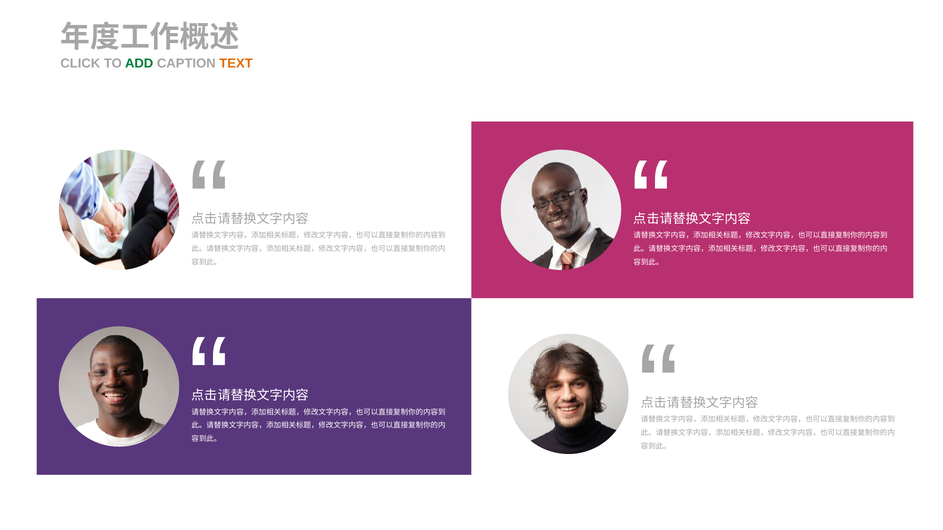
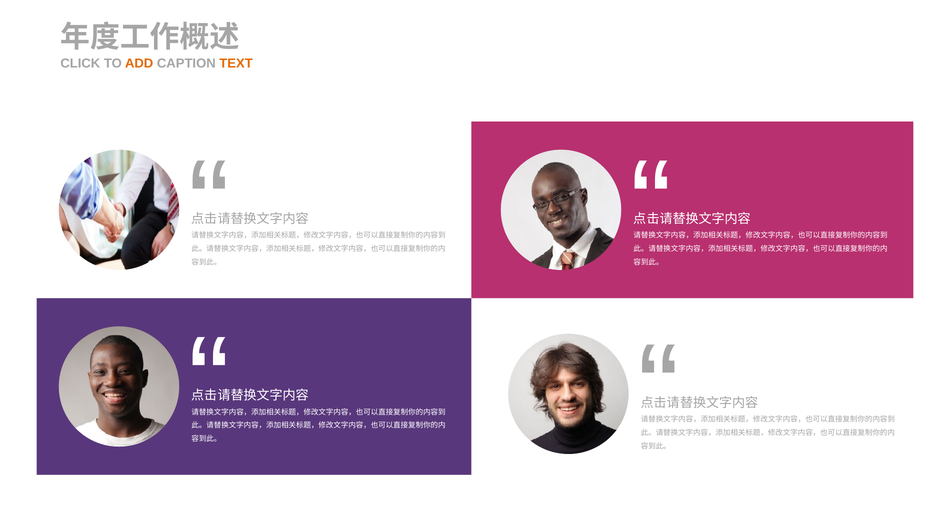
ADD colour: green -> orange (139, 63)
